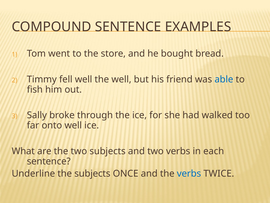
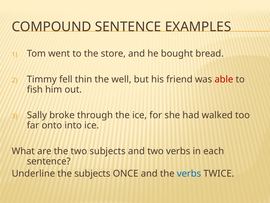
fell well: well -> thin (84, 79)
able colour: blue -> red (224, 79)
onto well: well -> into (73, 125)
